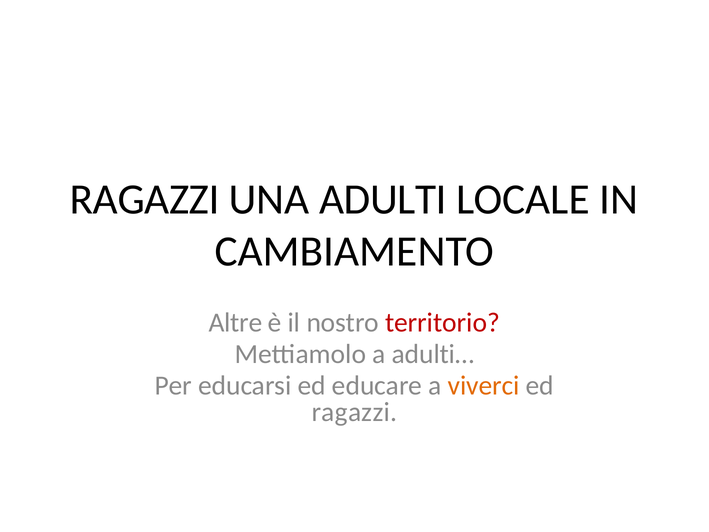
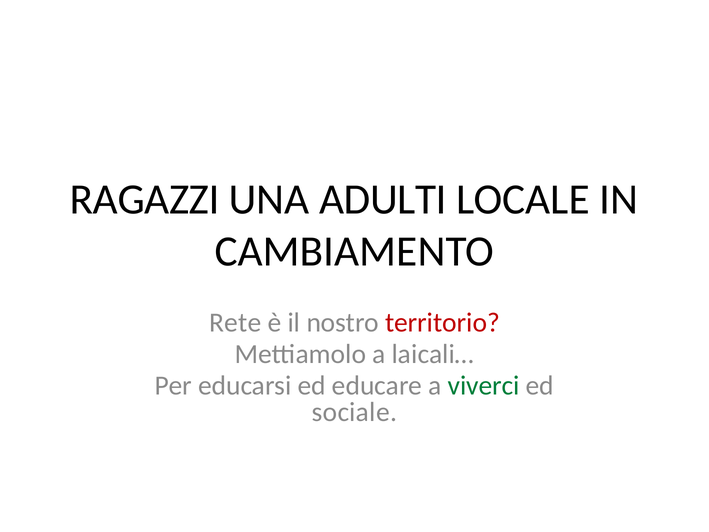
Altre: Altre -> Rete (235, 322)
adulti…: adulti… -> laicali… (433, 354)
viverci colour: orange -> green (484, 385)
ragazzi: ragazzi -> sociale (354, 412)
